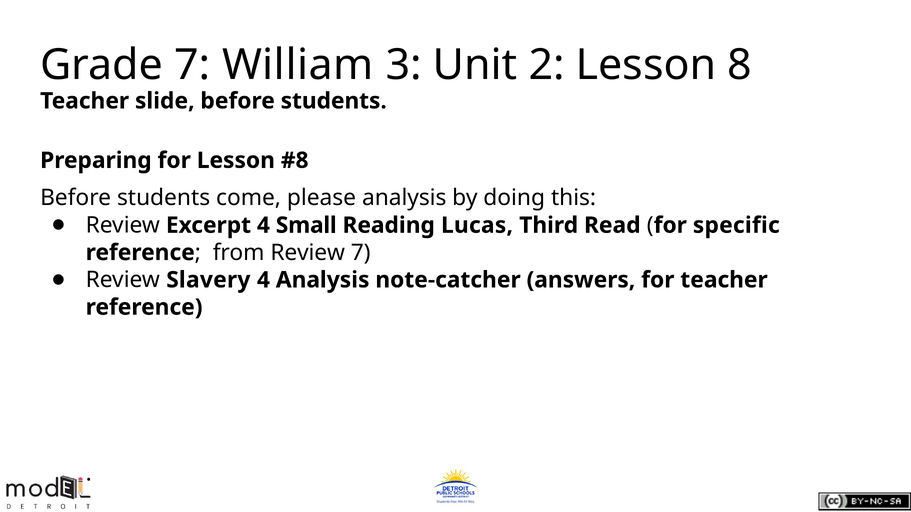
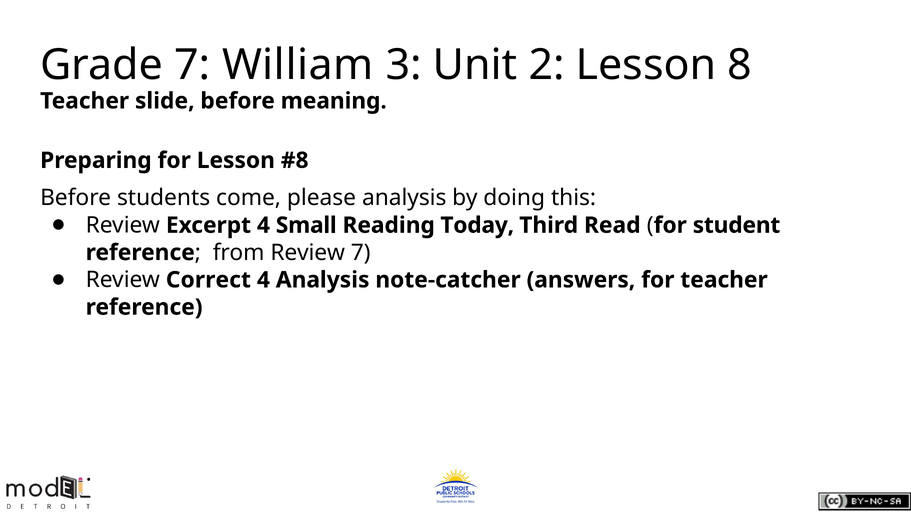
slide before students: students -> meaning (334, 101)
Lucas: Lucas -> Today (477, 225)
specific: specific -> student (737, 225)
Slavery: Slavery -> Correct (208, 280)
